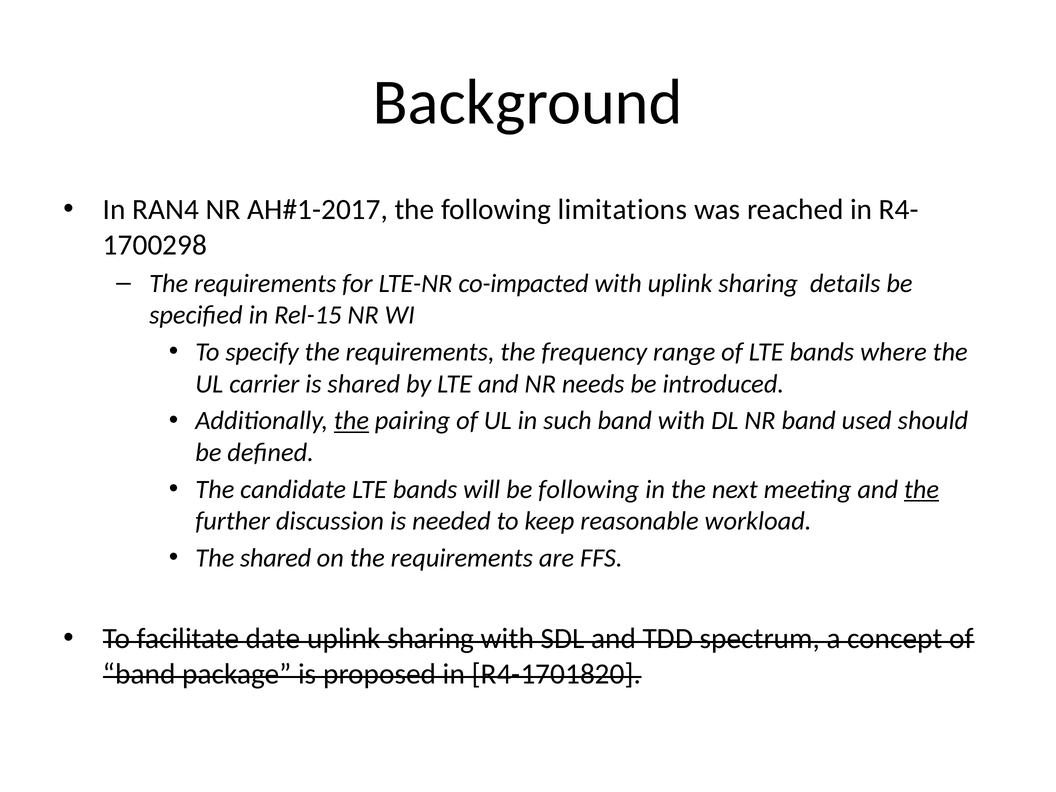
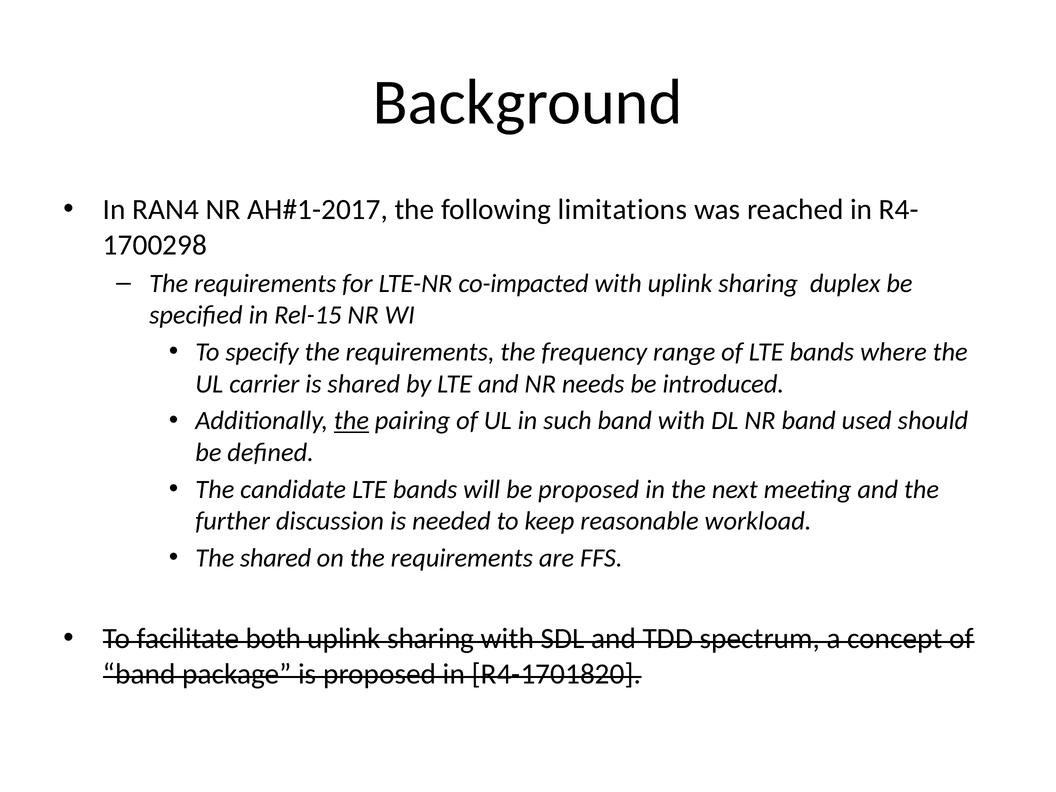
details: details -> duplex (845, 283)
be following: following -> proposed (589, 489)
the underline: present -> none (922, 489)
date: date -> both (273, 639)
